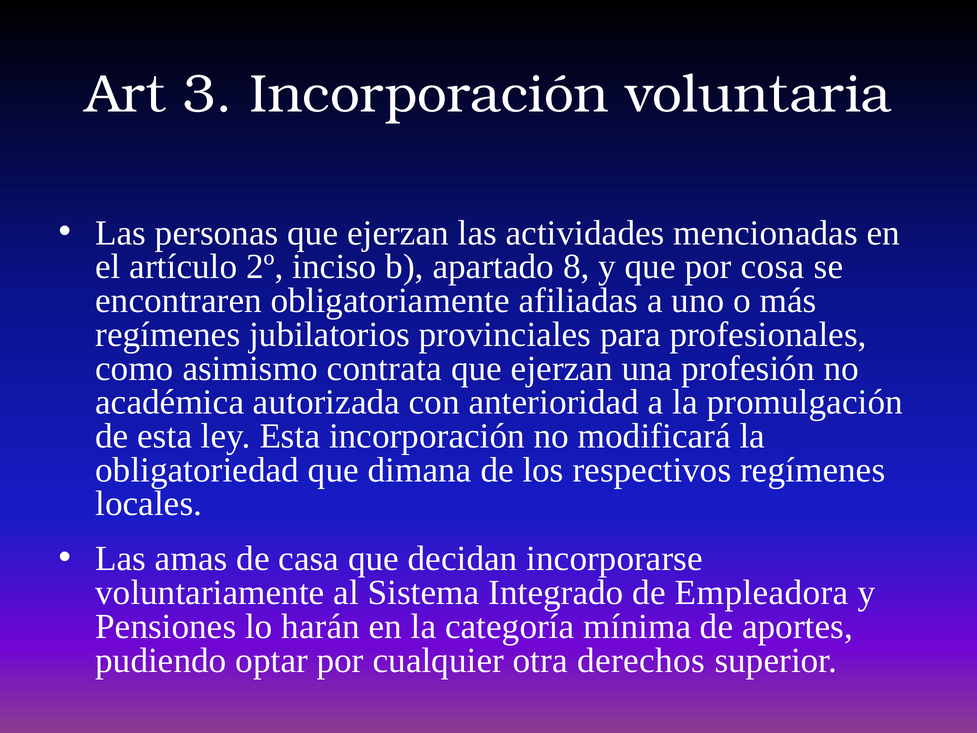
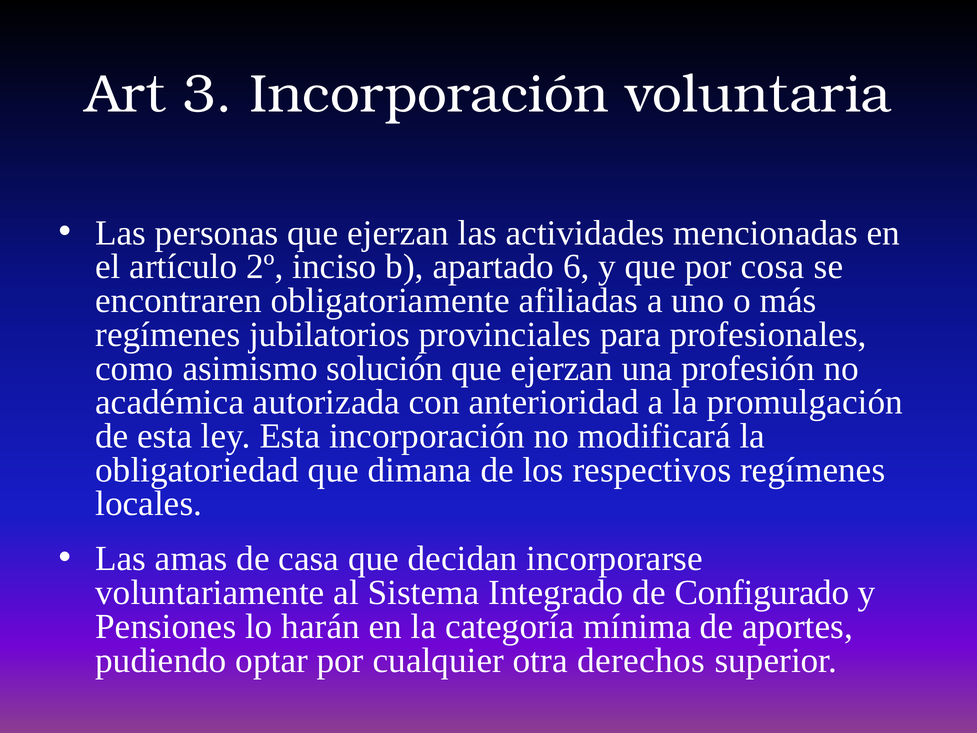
8: 8 -> 6 (576, 267)
contrata: contrata -> solución (385, 368)
Empleadora: Empleadora -> Configurado (762, 592)
